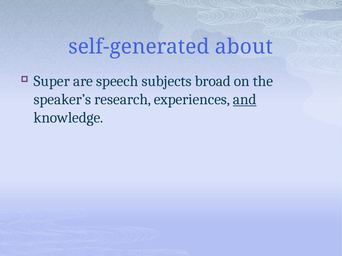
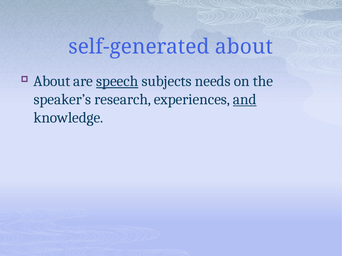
Super: Super -> About (52, 81)
speech underline: none -> present (117, 81)
broad: broad -> needs (213, 81)
